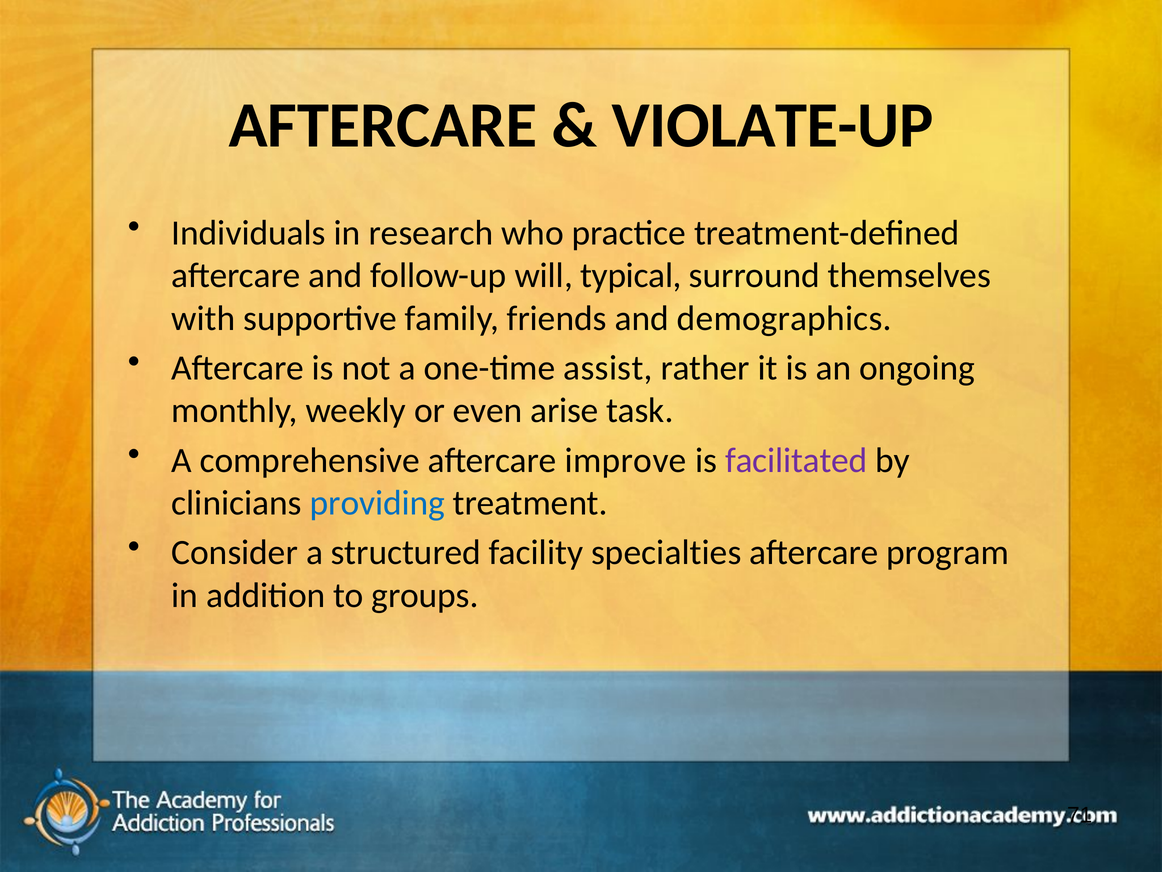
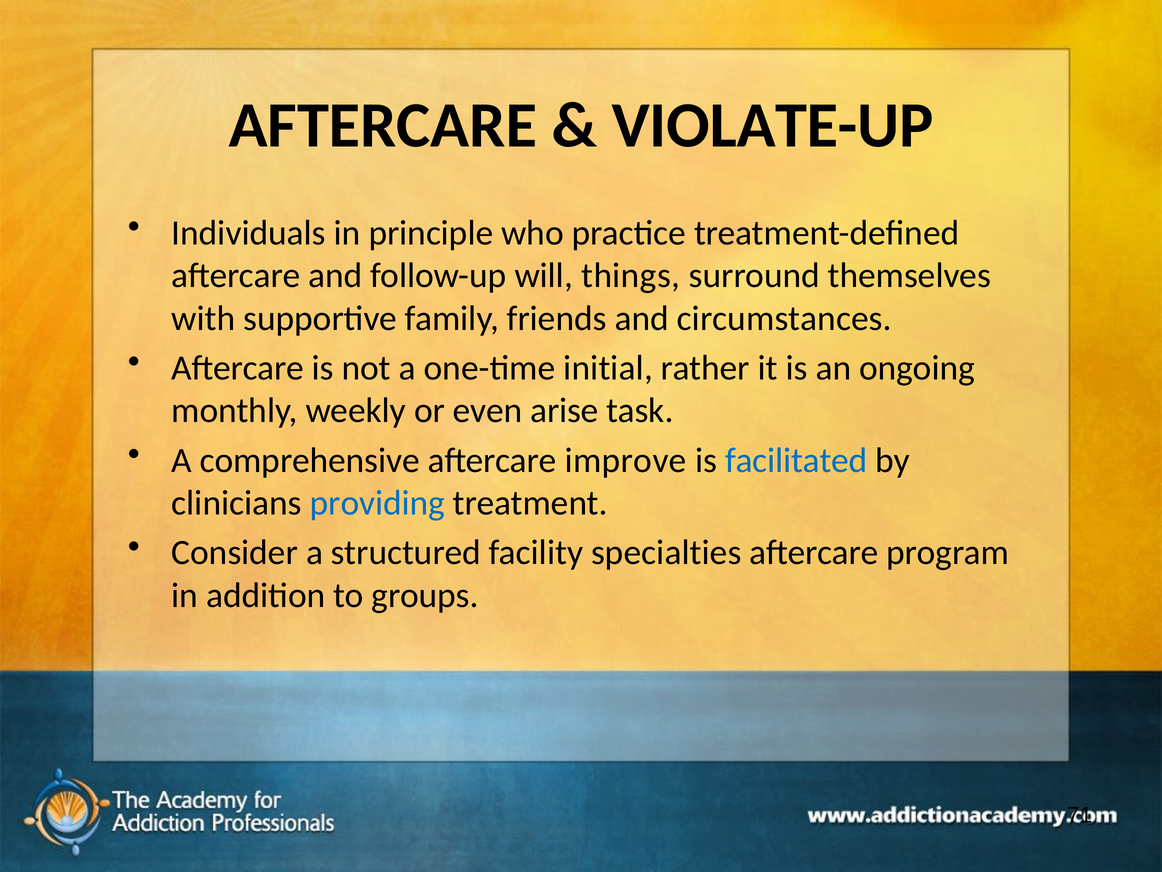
research: research -> principle (431, 233)
typical: typical -> things (631, 276)
demographics: demographics -> circumstances (784, 318)
assist: assist -> initial (608, 368)
facilitated colour: purple -> blue (796, 460)
